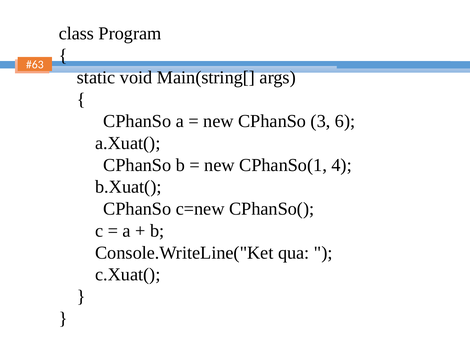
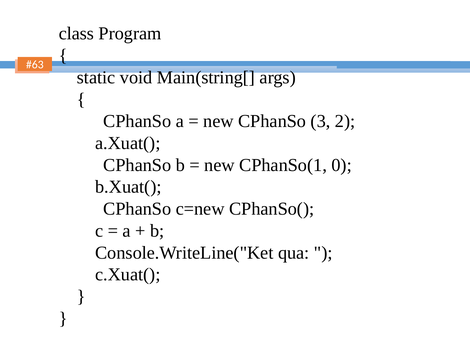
6: 6 -> 2 (345, 121)
4: 4 -> 0 (342, 165)
